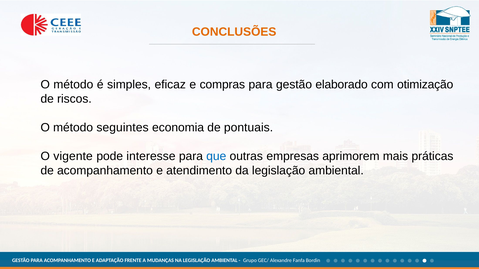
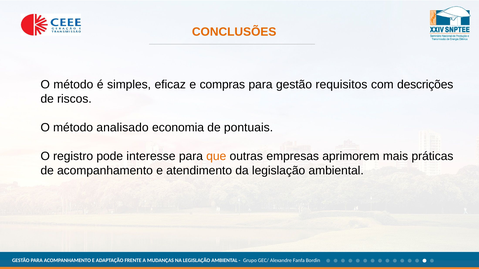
elaborado: elaborado -> requisitos (341, 85)
otimização: otimização -> descrições (425, 85)
seguintes: seguintes -> analisado (123, 128)
vigente: vigente -> registro (73, 157)
que colour: blue -> orange (216, 157)
